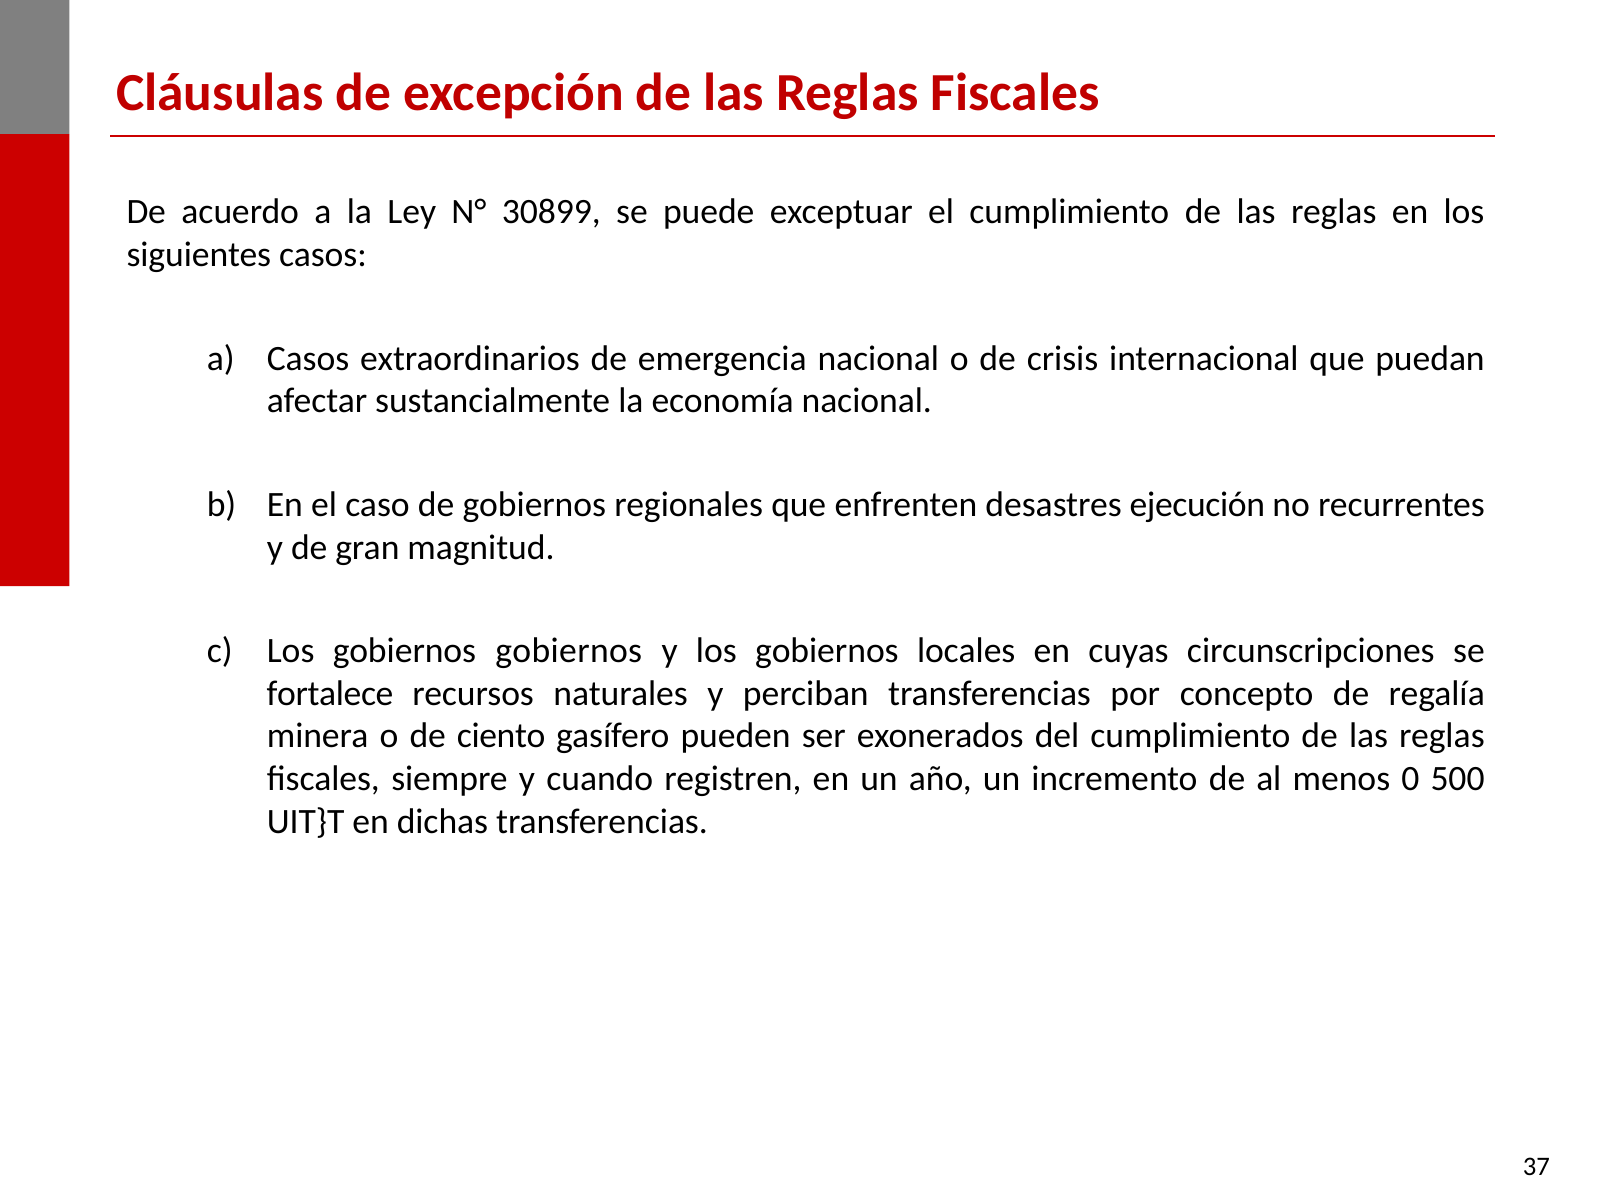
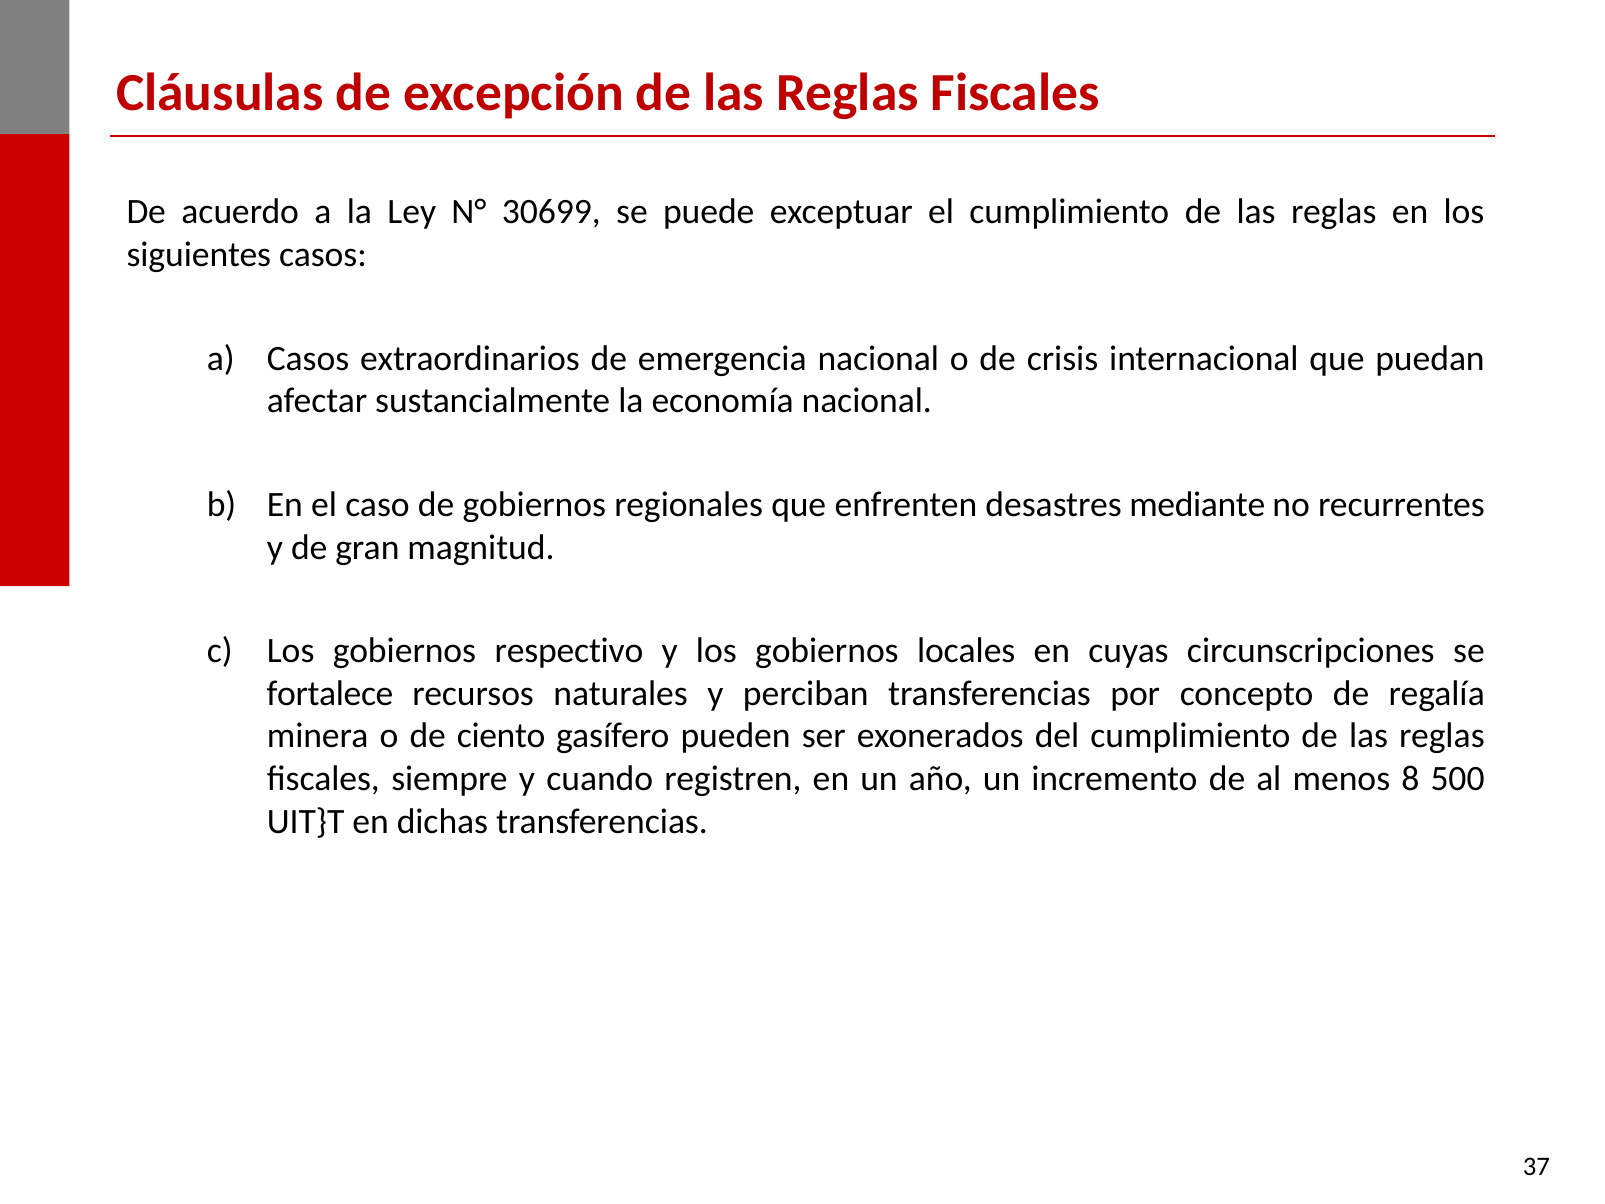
30899: 30899 -> 30699 (551, 212)
ejecución: ejecución -> mediante (1197, 504)
gobiernos gobiernos: gobiernos -> respectivo (569, 651)
0: 0 -> 8 (1410, 779)
